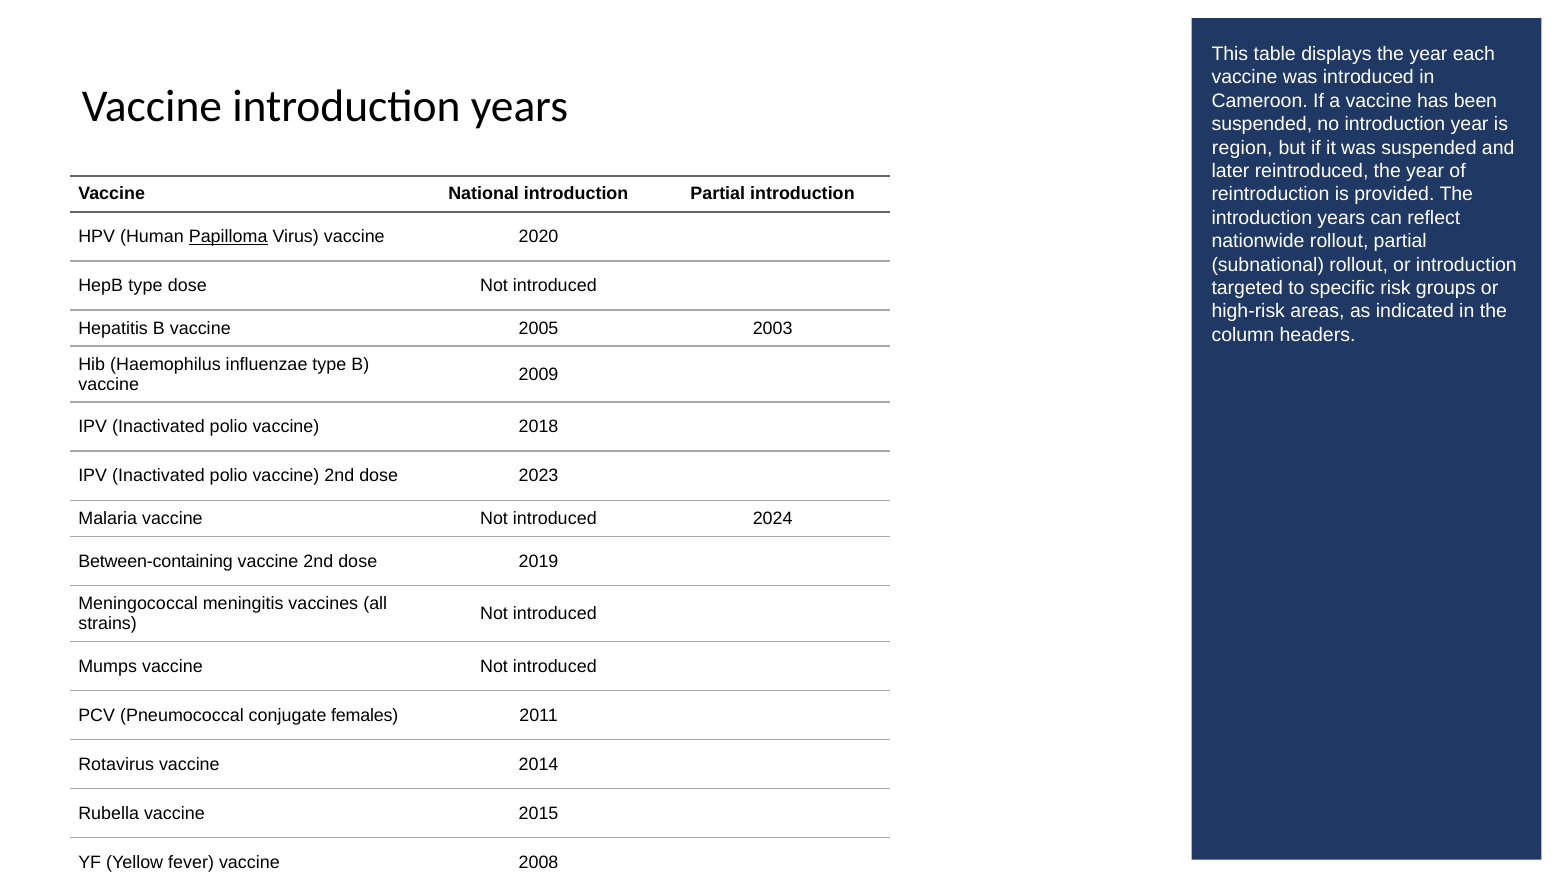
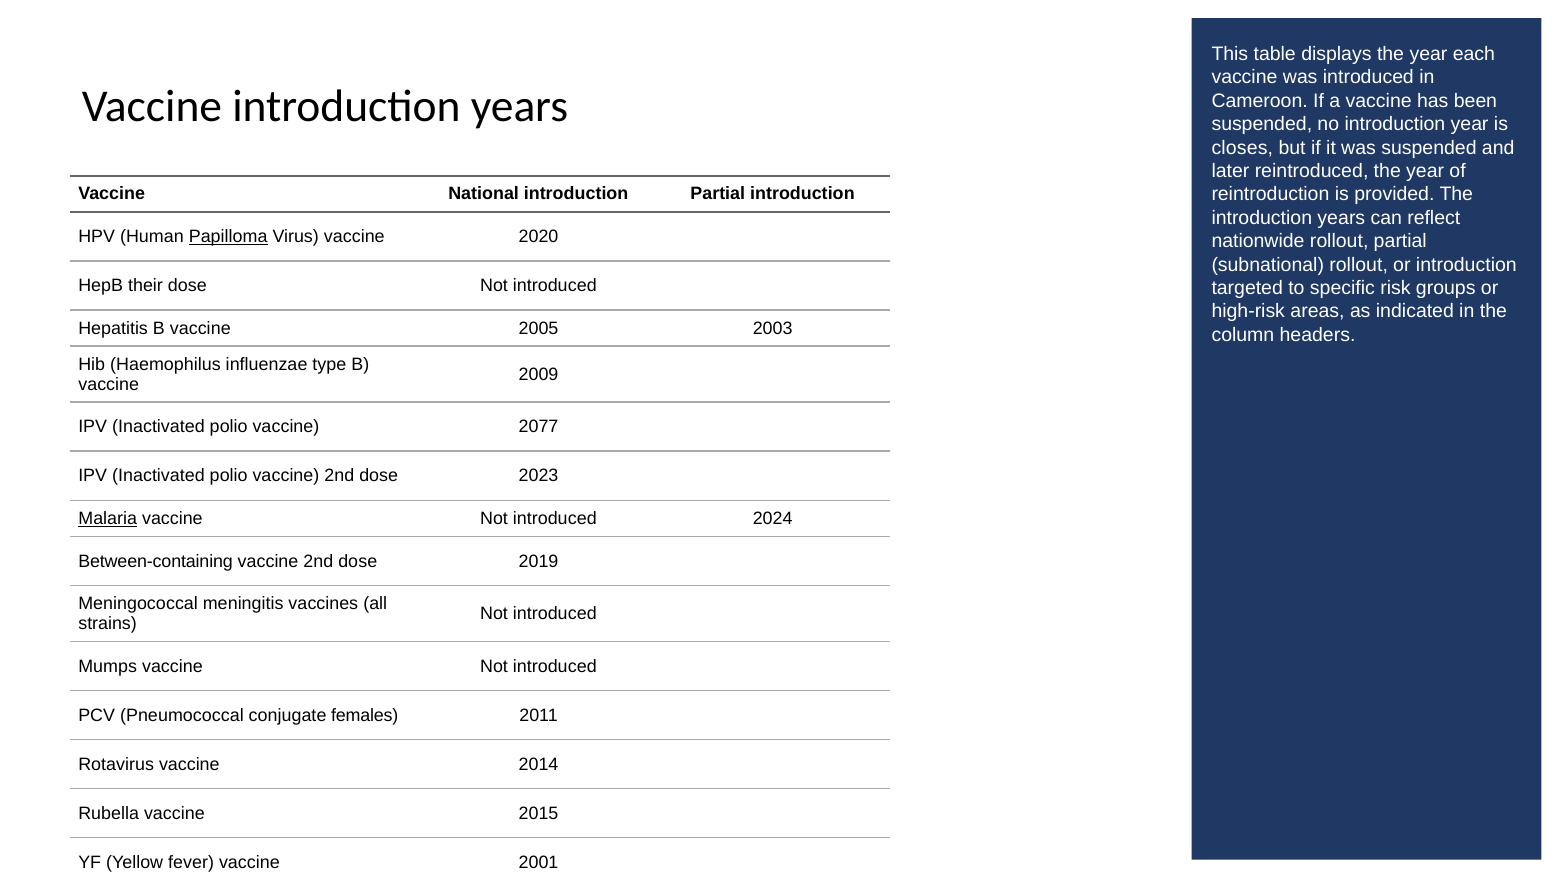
region: region -> closes (1242, 148)
HepB type: type -> their (145, 286)
2018: 2018 -> 2077 (539, 427)
Malaria underline: none -> present (108, 519)
2008: 2008 -> 2001 (539, 863)
